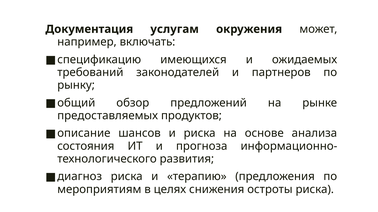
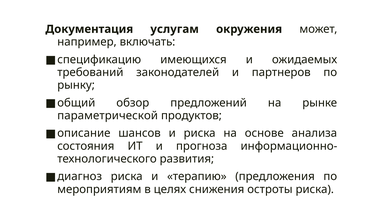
предоставляемых: предоставляемых -> параметрической (108, 116)
